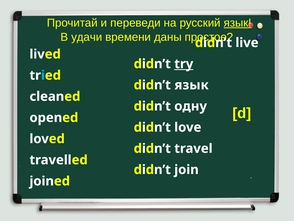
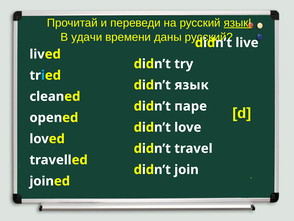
даны простое: простое -> русский (209, 37)
try underline: present -> none (184, 64)
одну: одну -> паре (191, 106)
